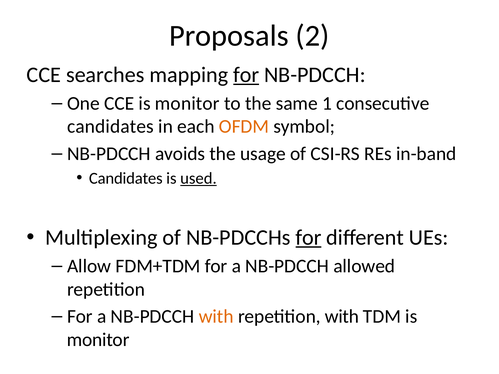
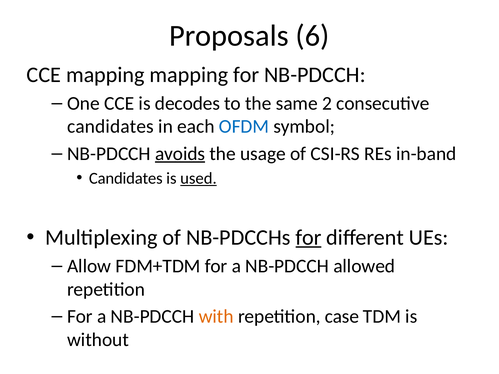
2: 2 -> 6 (313, 36)
CCE searches: searches -> mapping (105, 75)
for underline: present -> none (246, 75)
CCE is monitor: monitor -> decodes (187, 103)
1: 1 -> 2 (327, 103)
OFDM colour: orange -> blue (244, 127)
avoids underline: none -> present (180, 154)
repetition with: with -> case (342, 317)
monitor: monitor -> without (98, 340)
